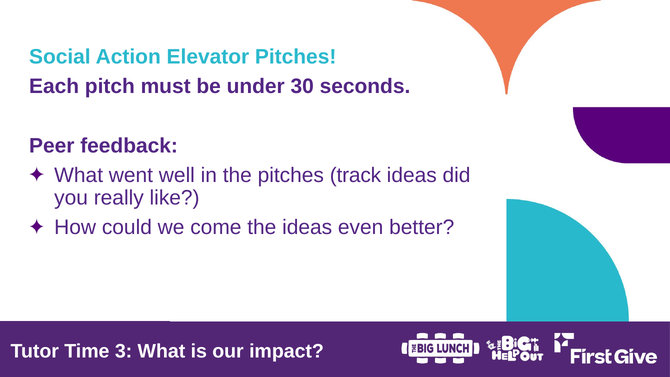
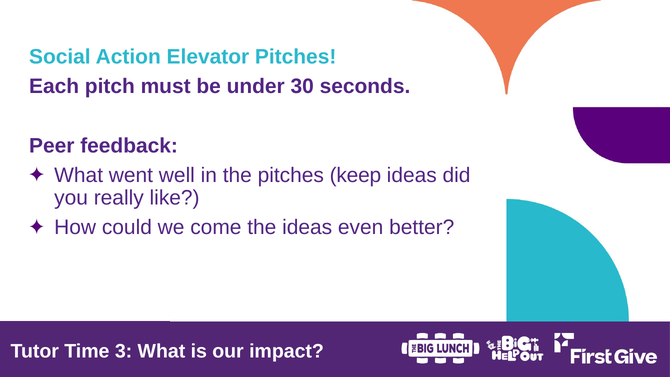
track: track -> keep (355, 175)
